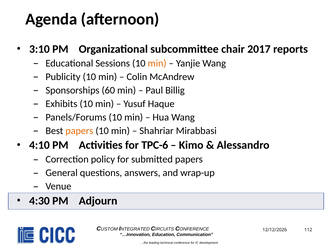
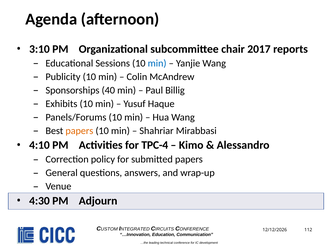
min colour: orange -> blue (157, 63)
60: 60 -> 40 (108, 90)
TPC-6: TPC-6 -> TPC-4 (155, 145)
